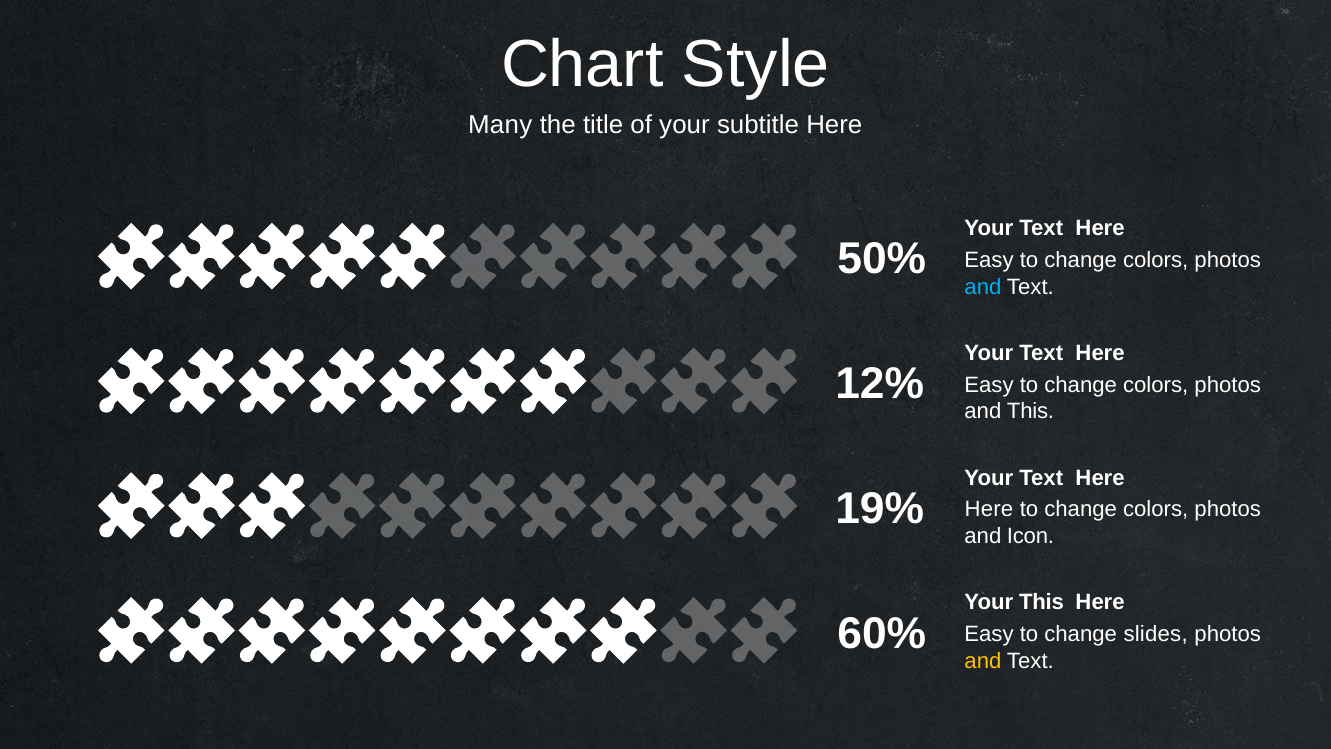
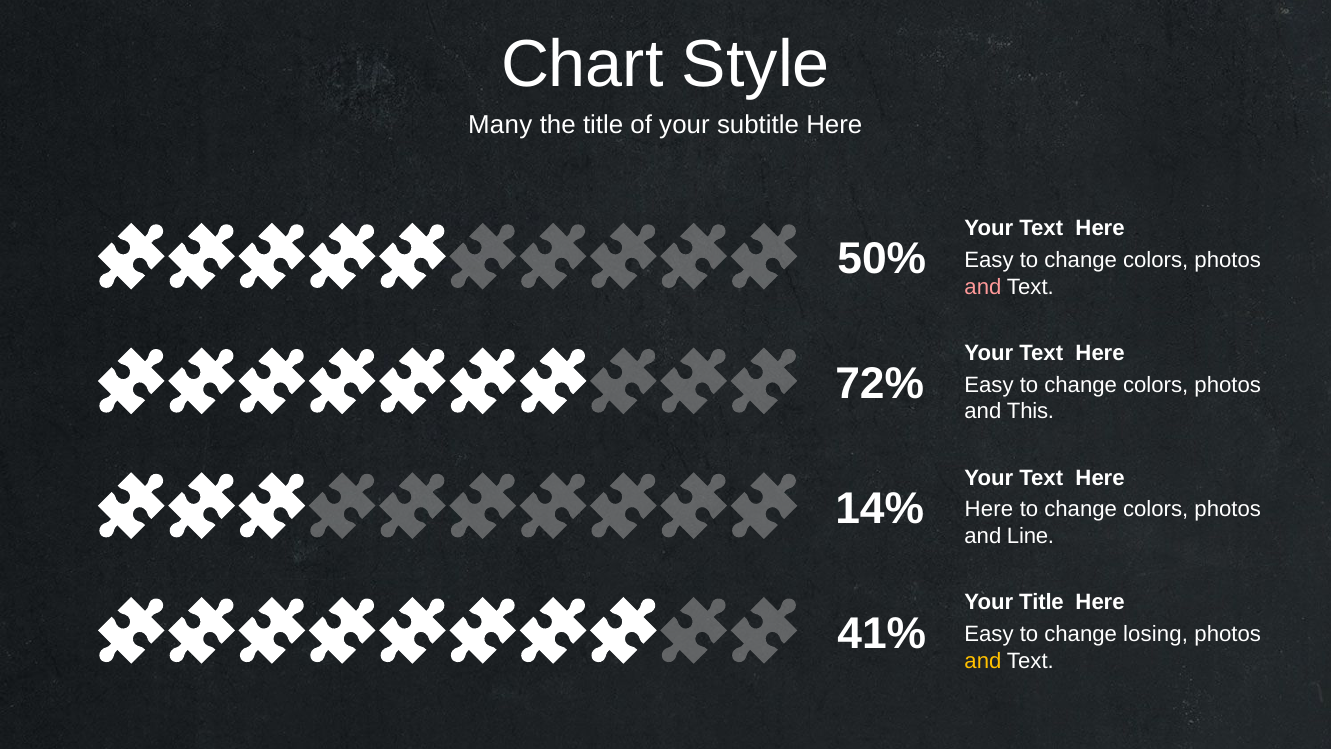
and colour: light blue -> pink (983, 287)
12%: 12% -> 72% (880, 384)
19%: 19% -> 14% (880, 508)
Icon: Icon -> Line (1031, 536)
Your This: This -> Title (1041, 602)
60%: 60% -> 41% (882, 633)
slides: slides -> losing (1156, 634)
